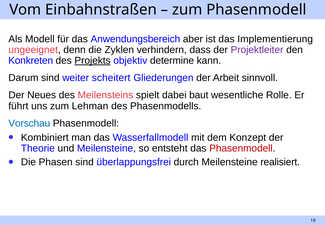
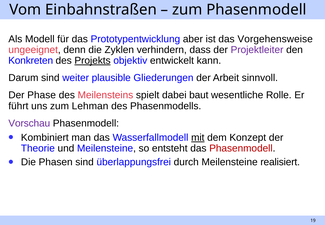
Anwendungsbereich: Anwendungsbereich -> Prototypentwicklung (135, 39)
Implementierung: Implementierung -> Vorgehensweise (275, 39)
determine: determine -> entwickelt (172, 61)
scheitert: scheitert -> plausible (111, 78)
Neues: Neues -> Phase (42, 95)
Vorschau colour: blue -> purple (29, 123)
mit underline: none -> present (198, 138)
